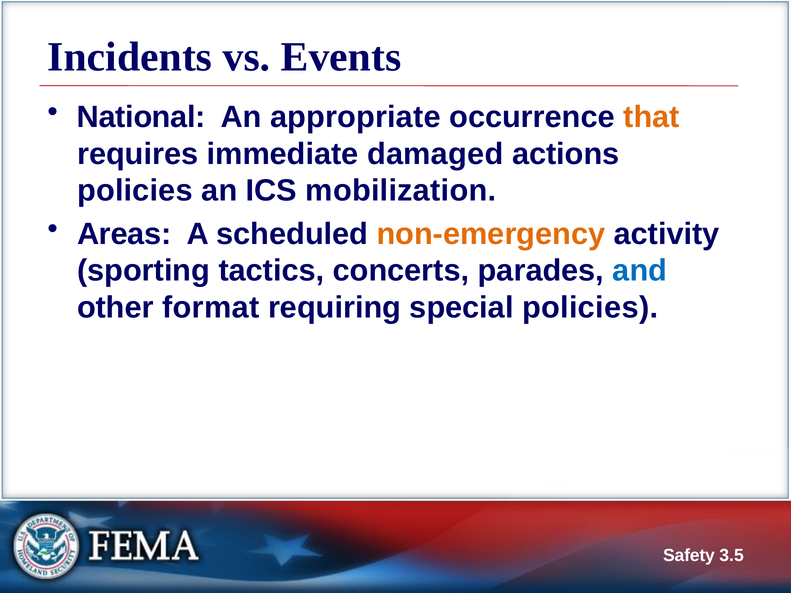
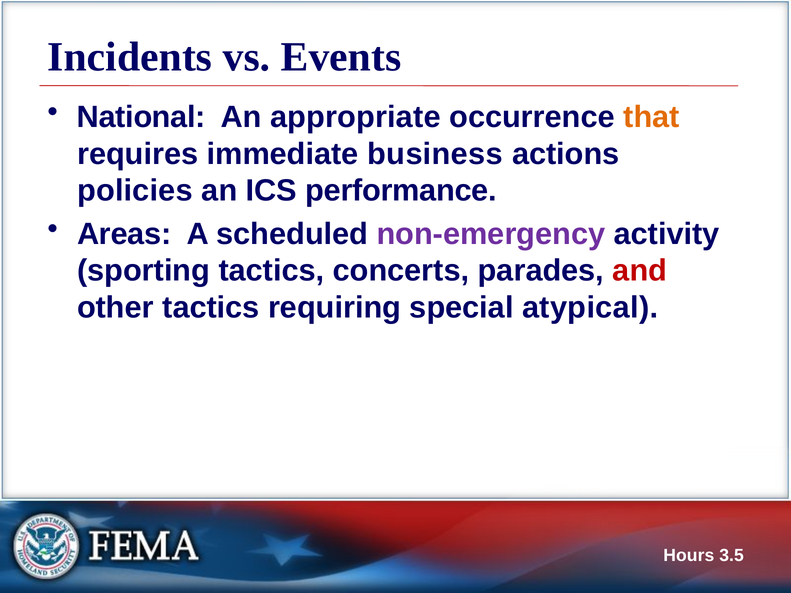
damaged: damaged -> business (435, 154)
mobilization: mobilization -> performance (401, 191)
non-emergency colour: orange -> purple (491, 234)
and colour: blue -> red (640, 271)
other format: format -> tactics (211, 308)
special policies: policies -> atypical (590, 308)
Safety: Safety -> Hours (689, 556)
